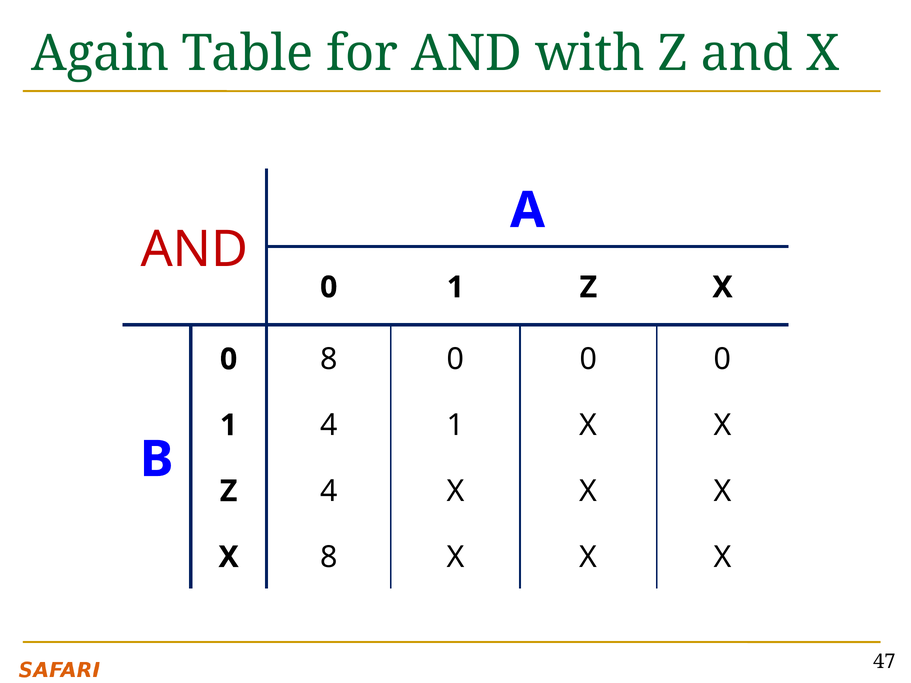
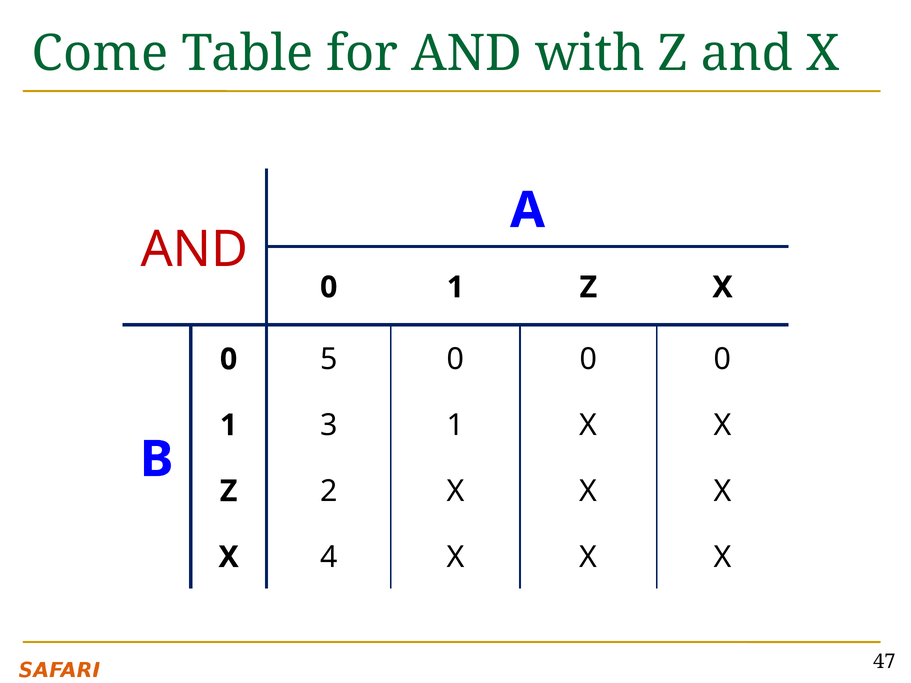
Again: Again -> Come (100, 54)
0 8: 8 -> 5 (329, 359)
1 4: 4 -> 3 (329, 425)
Z 4: 4 -> 2 (329, 491)
X 8: 8 -> 4 (329, 557)
